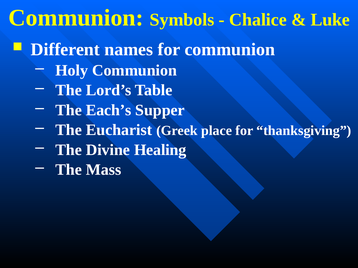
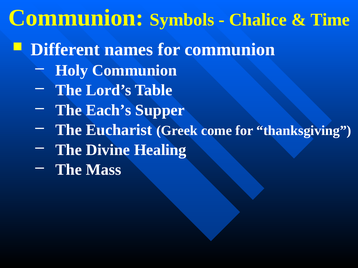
Luke: Luke -> Time (330, 20)
place: place -> come (217, 131)
